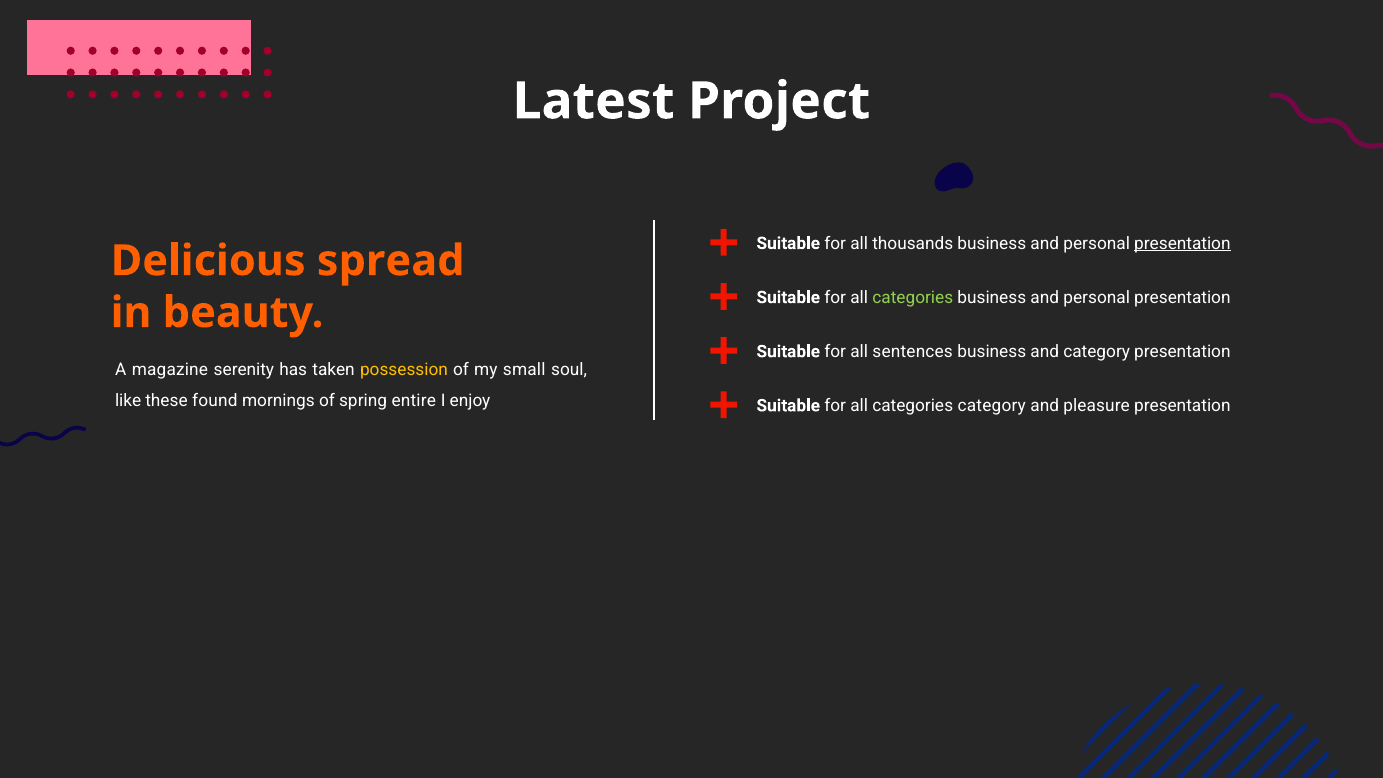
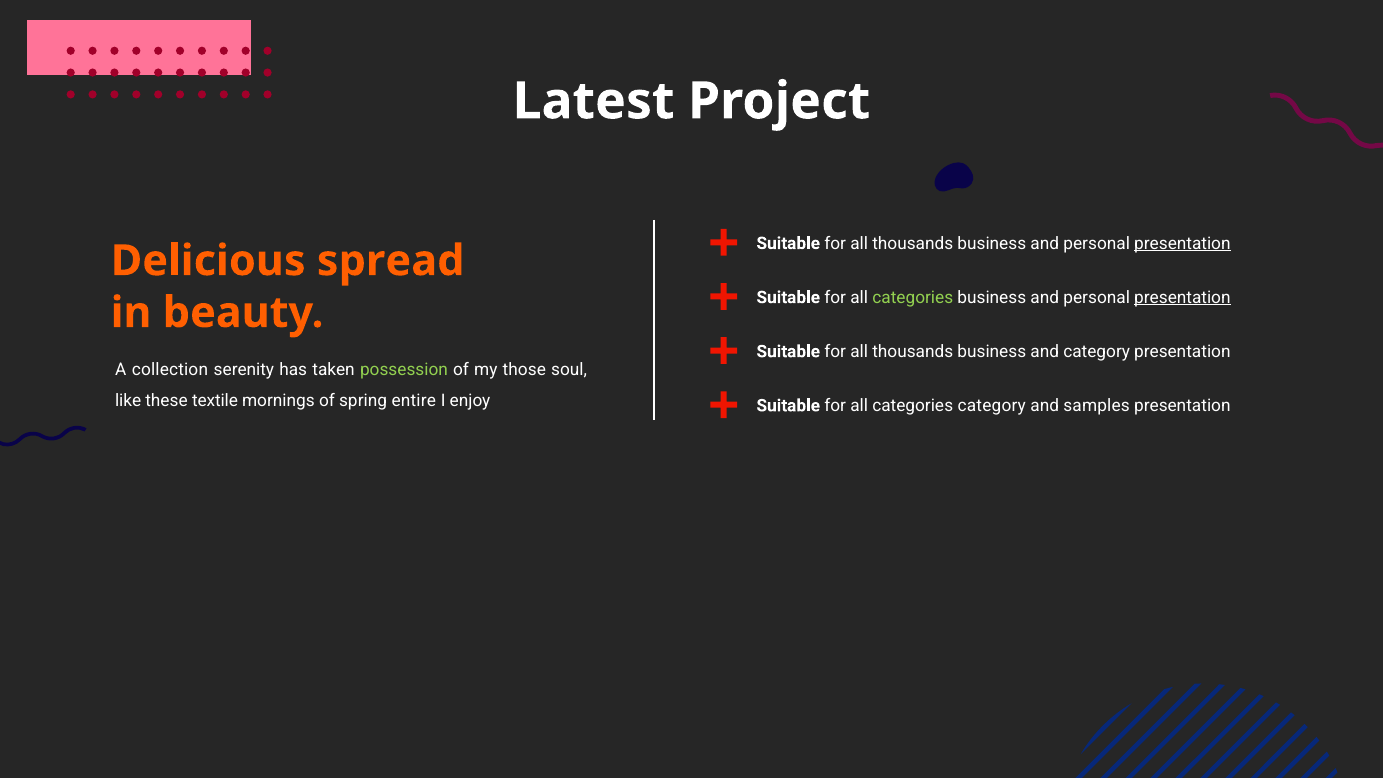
presentation underline: none -> present (1182, 297)
sentences: sentences -> thousands (913, 351)
magazine: magazine -> collection (170, 369)
possession colour: yellow -> light green (404, 369)
small: small -> those (524, 369)
found: found -> textile (215, 400)
pleasure: pleasure -> samples (1097, 406)
